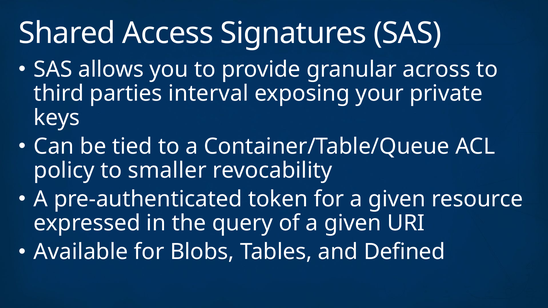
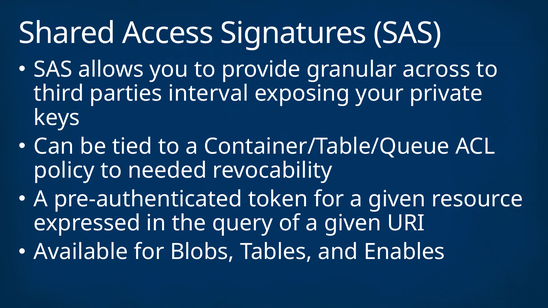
smaller: smaller -> needed (167, 171)
Defined: Defined -> Enables (404, 252)
